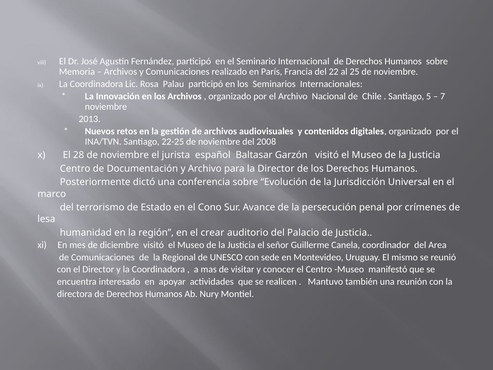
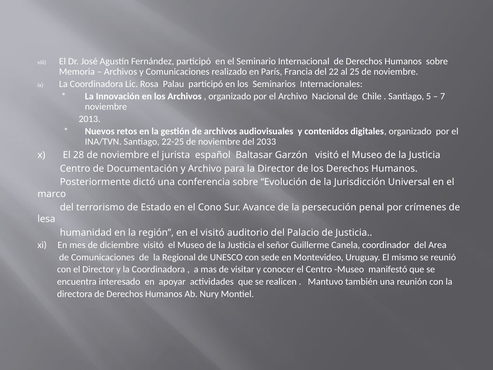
2008: 2008 -> 2033 (266, 142)
el crear: crear -> visitó (212, 232)
